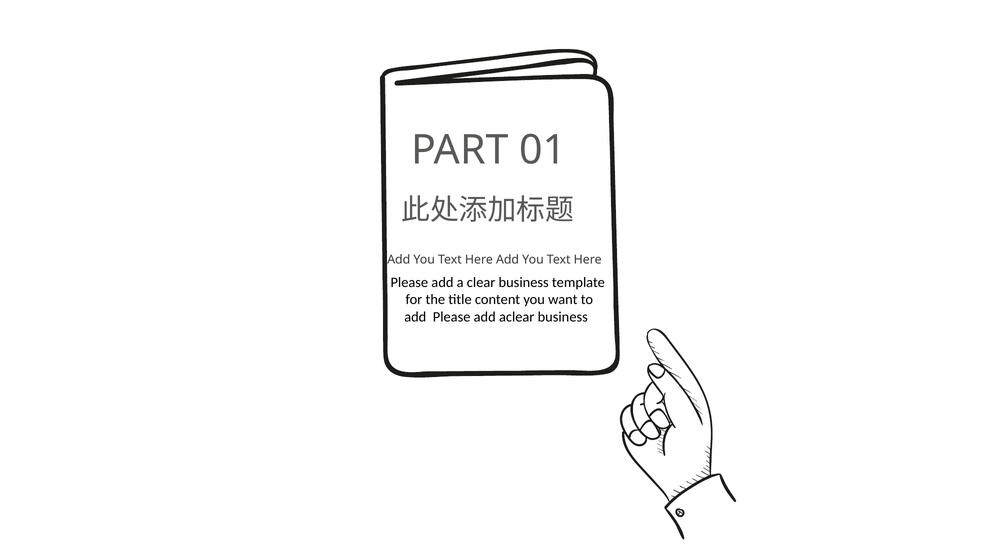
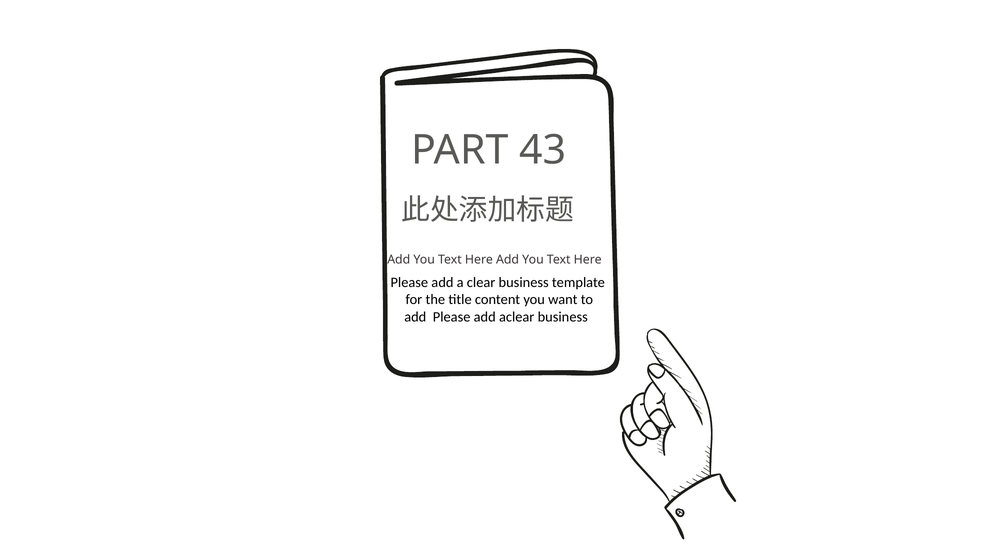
01: 01 -> 43 (543, 150)
